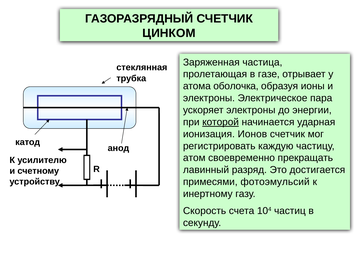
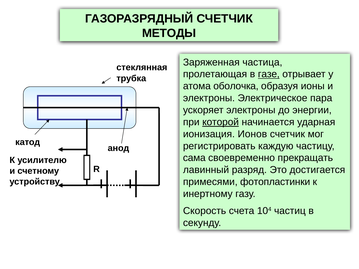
ЦИНКОМ: ЦИНКОМ -> МЕТОДЫ (169, 33)
газе underline: none -> present (269, 74)
атом: атом -> сама (194, 158)
фотоэмульсий: фотоэмульсий -> фотопластинки (275, 182)
